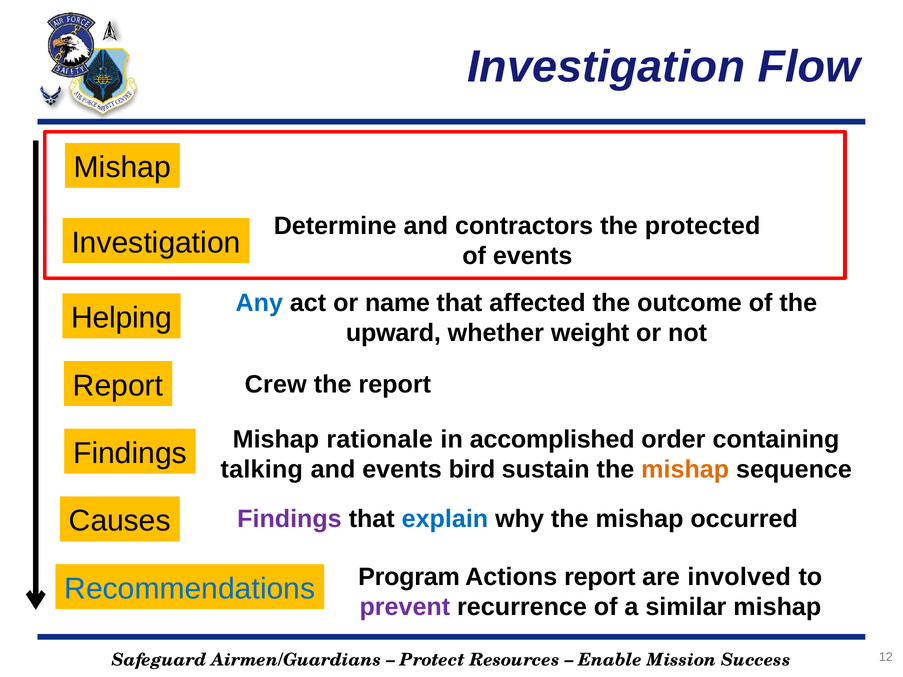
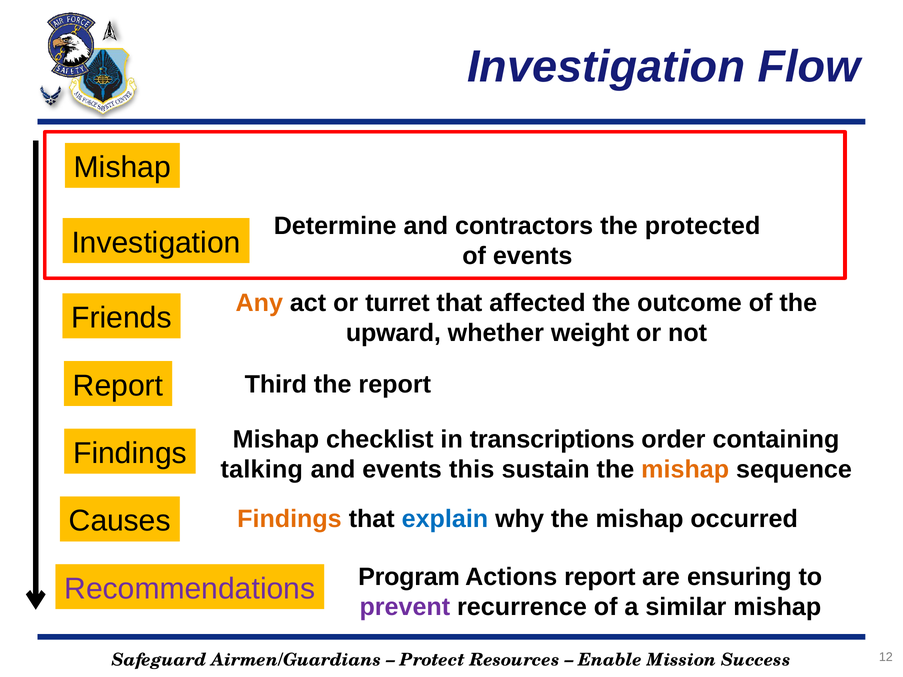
Any colour: blue -> orange (259, 303)
name: name -> turret (398, 303)
Helping: Helping -> Friends (122, 318)
Crew: Crew -> Third (276, 384)
rationale: rationale -> checklist (380, 440)
accomplished: accomplished -> transcriptions (552, 440)
bird: bird -> this (472, 470)
Findings colour: purple -> orange (289, 519)
involved: involved -> ensuring (739, 577)
Recommendations colour: blue -> purple (190, 589)
